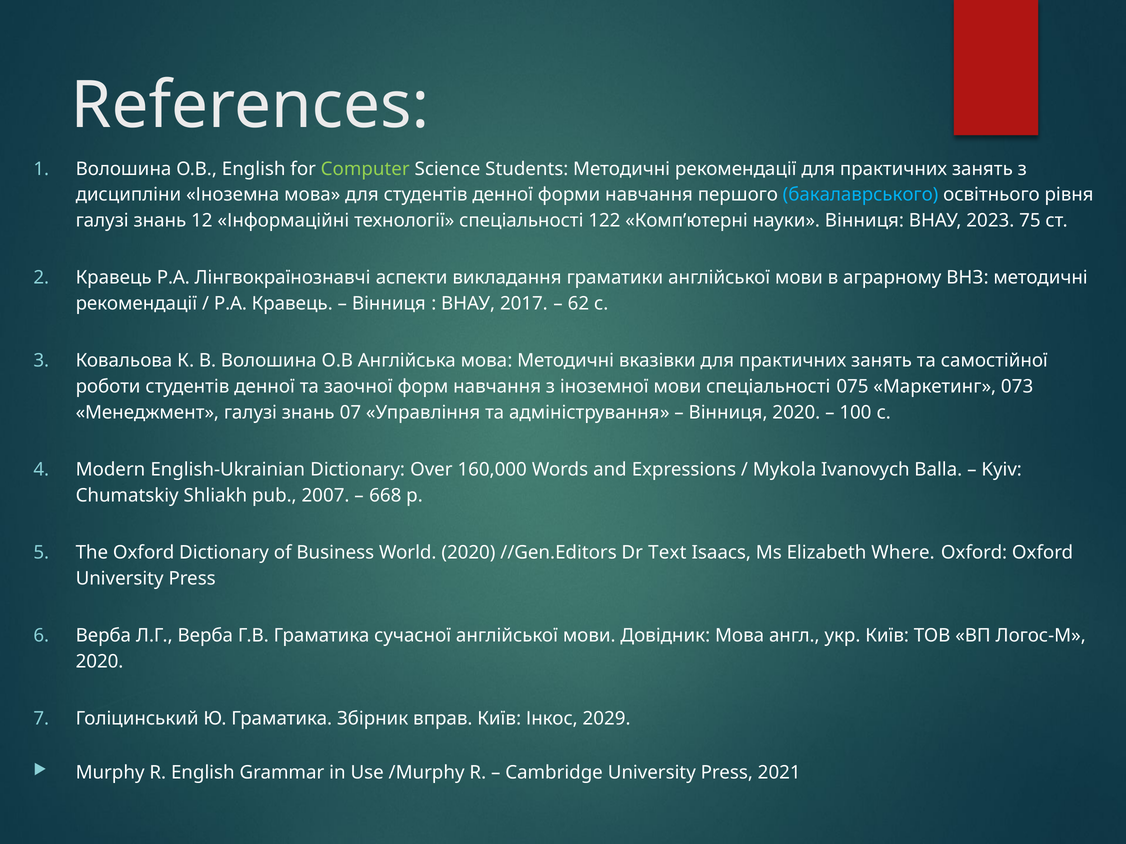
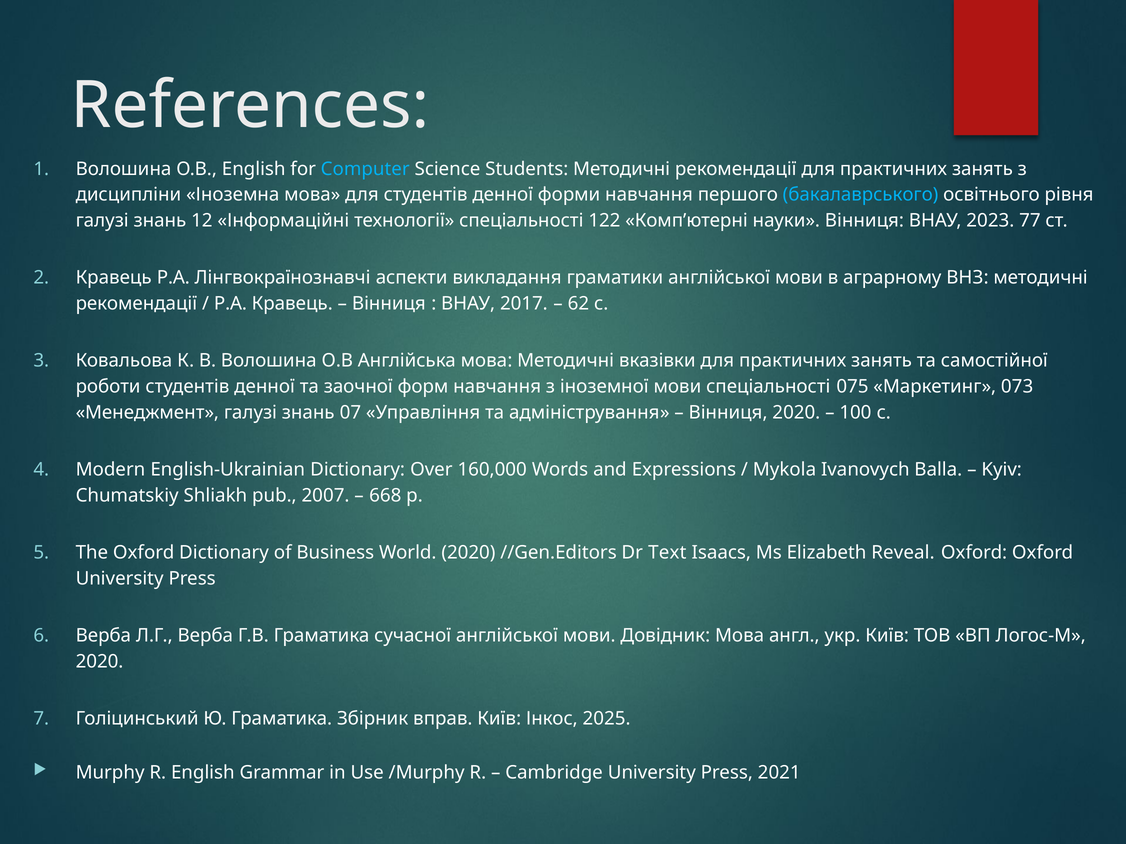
Computer colour: light green -> light blue (365, 169)
75: 75 -> 77 (1030, 221)
Where: Where -> Reveal (903, 553)
2029: 2029 -> 2025 (607, 719)
